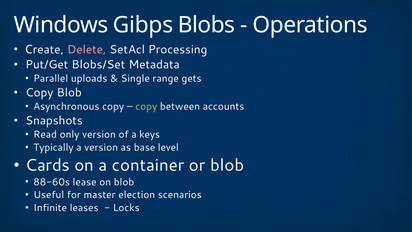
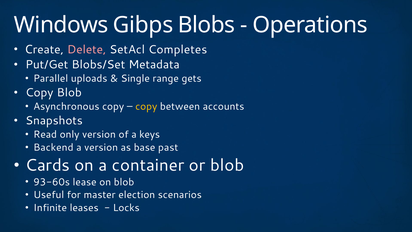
Processing: Processing -> Completes (178, 50)
copy colour: light green -> yellow (146, 106)
Typically: Typically -> Backend (53, 147)
level: level -> past (168, 147)
88-60s: 88-60s -> 93-60s (52, 182)
